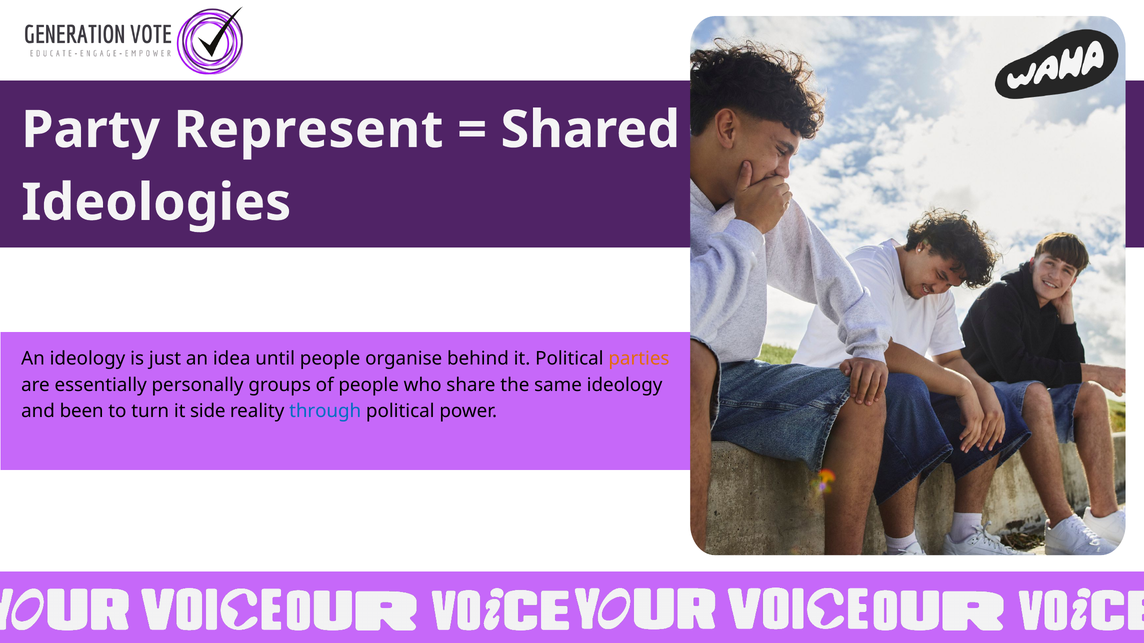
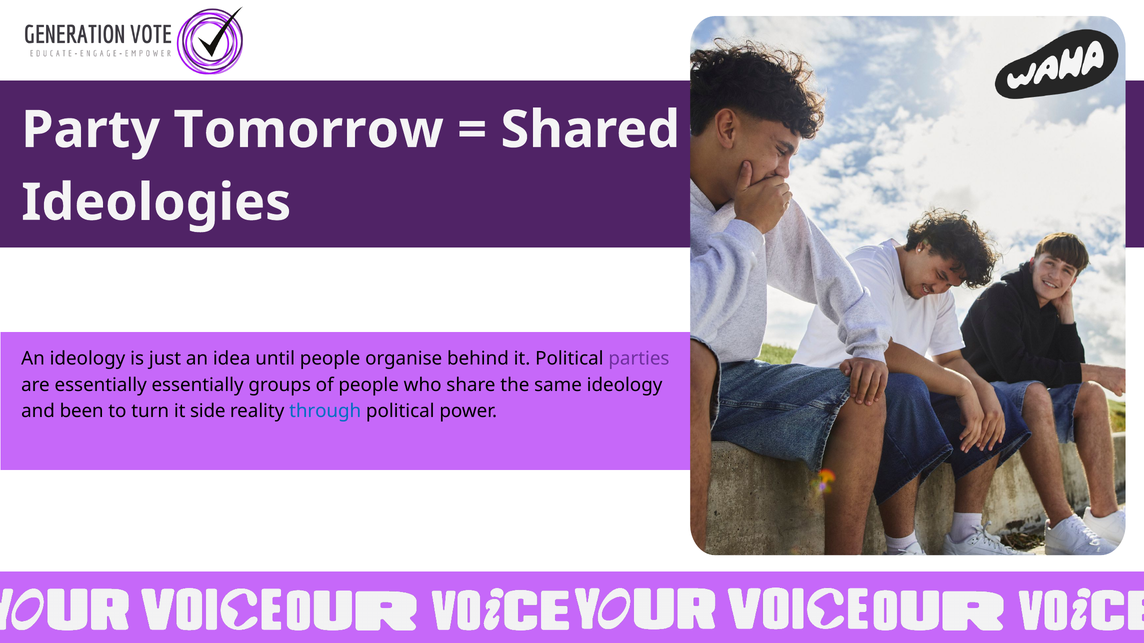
Represent: Represent -> Tomorrow (309, 130)
parties colour: orange -> purple (639, 359)
essentially personally: personally -> essentially (198, 385)
